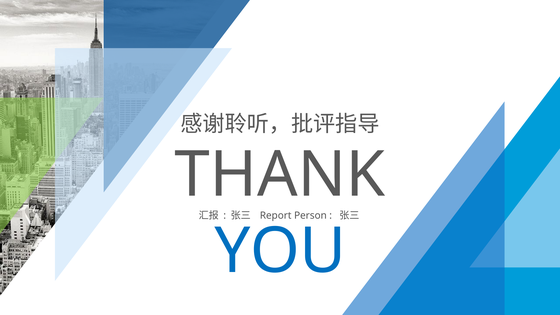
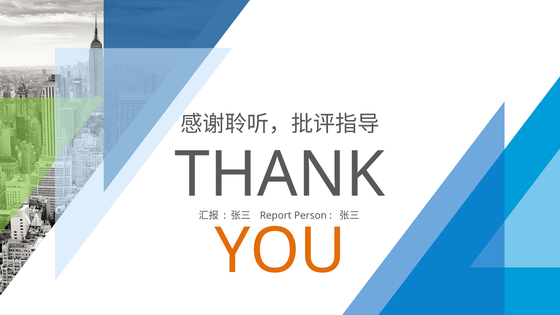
YOU colour: blue -> orange (280, 251)
